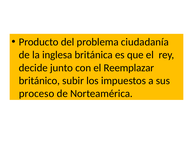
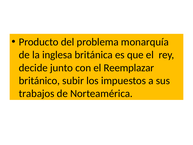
ciudadanía: ciudadanía -> monarquía (145, 42)
proceso: proceso -> trabajos (37, 93)
